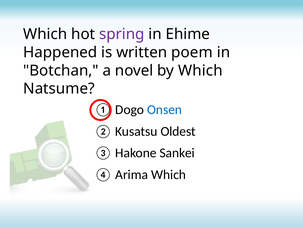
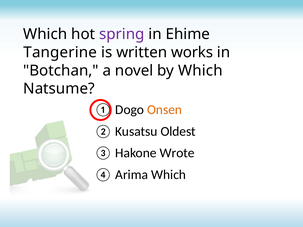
Happened: Happened -> Tangerine (60, 52)
poem: poem -> works (192, 52)
Onsen colour: blue -> orange (165, 110)
Sankei: Sankei -> Wrote (177, 153)
